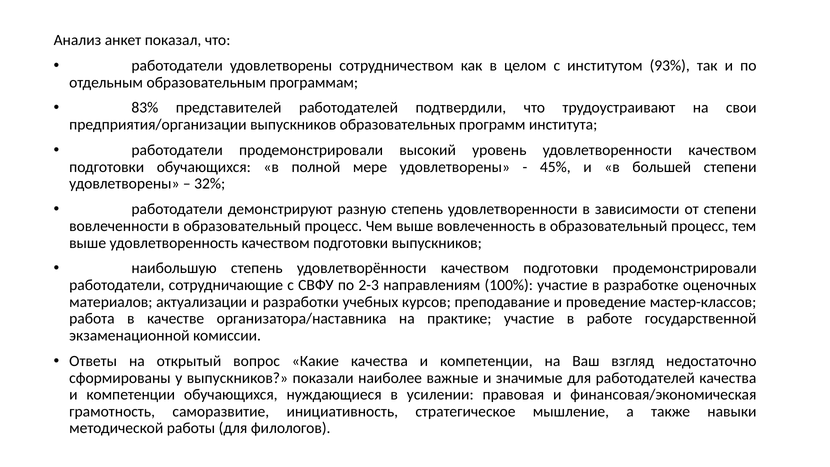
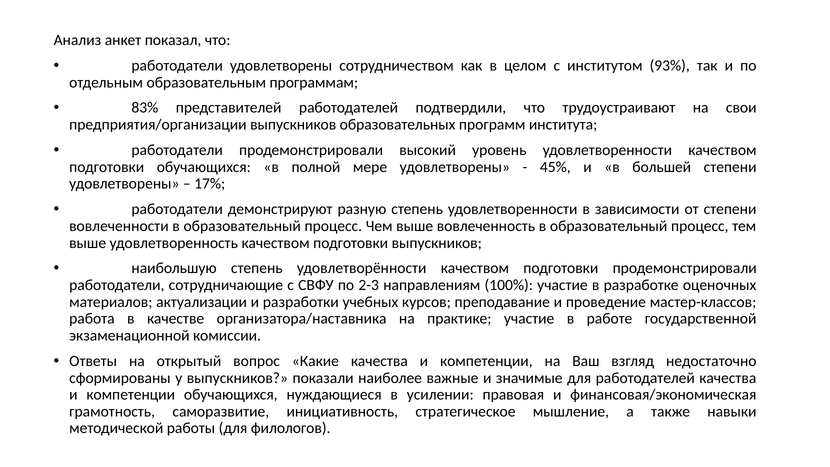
32%: 32% -> 17% (210, 184)
